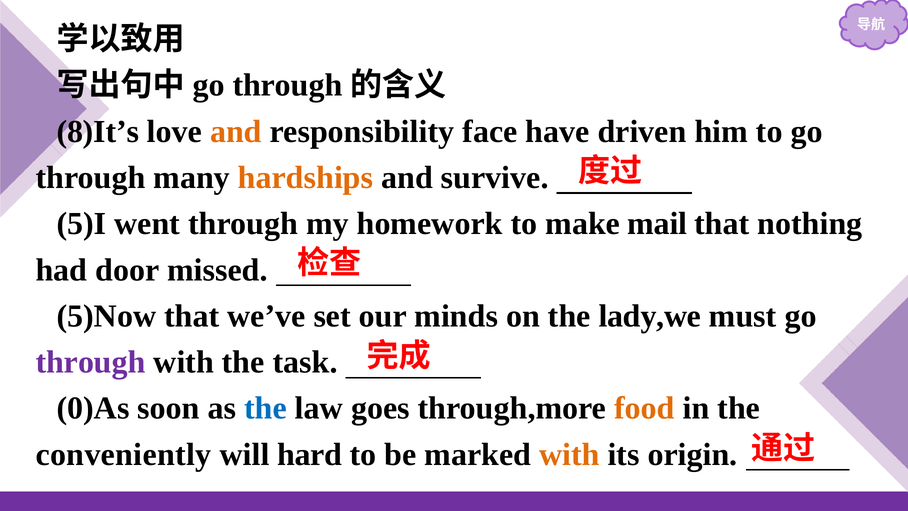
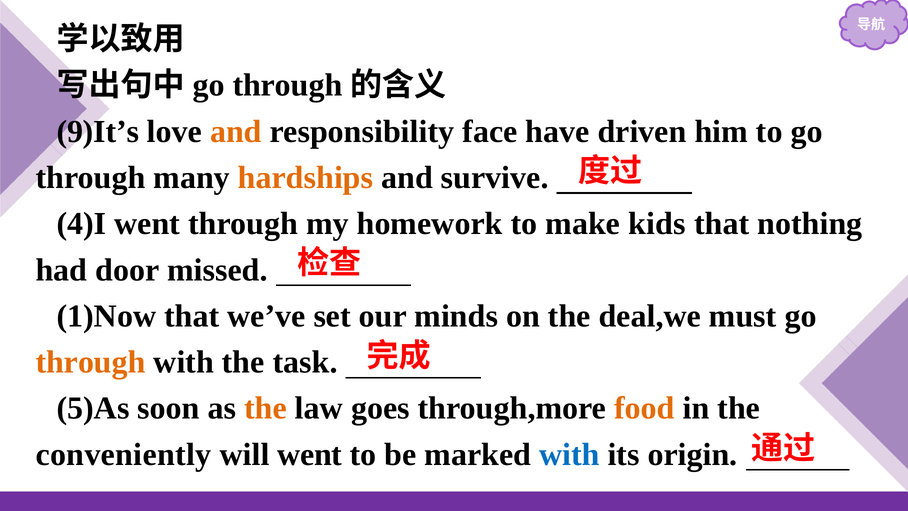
8)It’s: 8)It’s -> 9)It’s (98, 131)
5)I: 5)I -> 4)I (82, 224)
mail: mail -> kids (657, 224)
5)Now: 5)Now -> 1)Now (106, 316)
lady,we: lady,we -> deal,we (650, 316)
through colour: purple -> orange (91, 362)
0)As: 0)As -> 5)As (93, 408)
the colour: blue -> orange (266, 408)
will hard: hard -> went (310, 454)
with colour: orange -> blue (569, 454)
